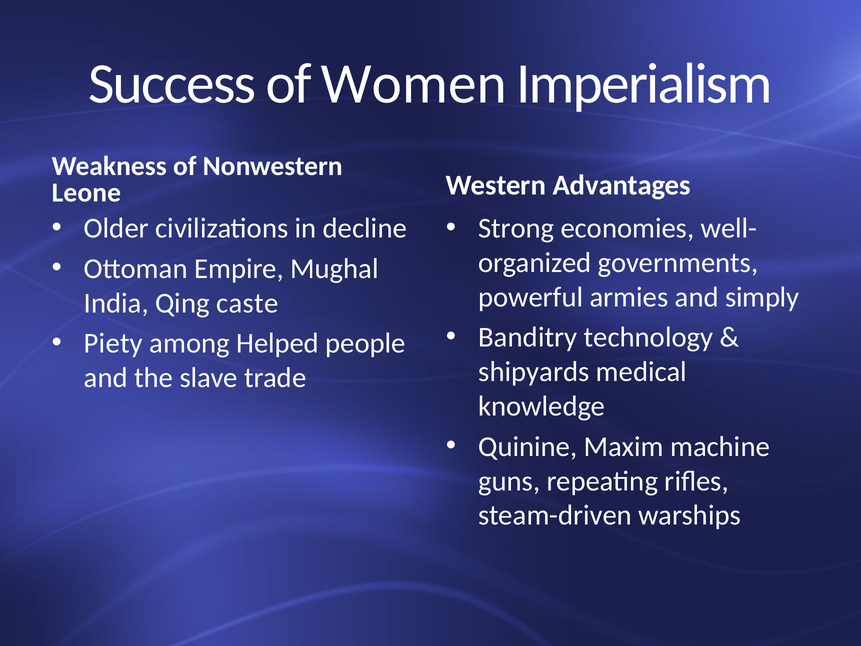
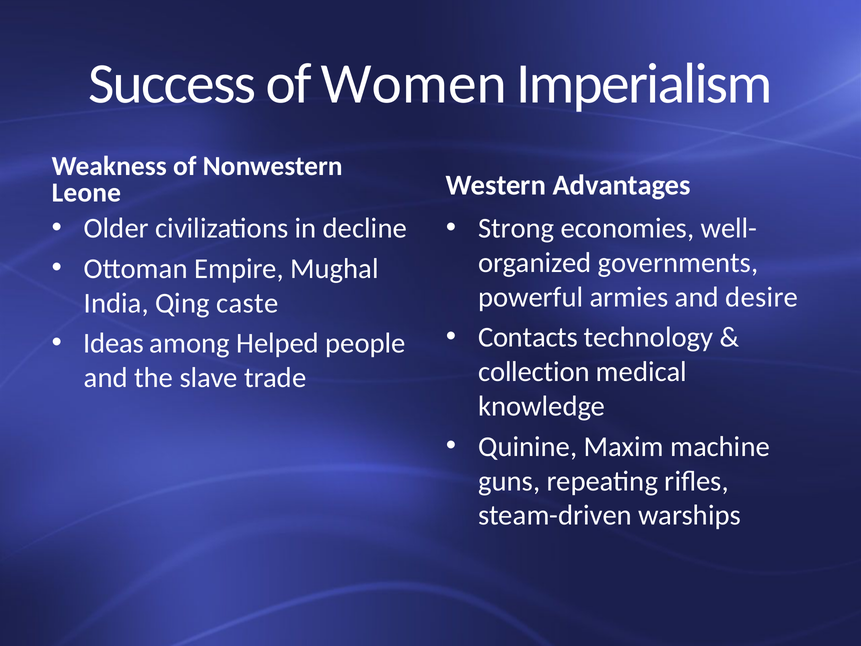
simply: simply -> desire (762, 297)
Banditry: Banditry -> Contacts (528, 337)
Piety: Piety -> Ideas (114, 343)
shipyards: shipyards -> collection (534, 372)
